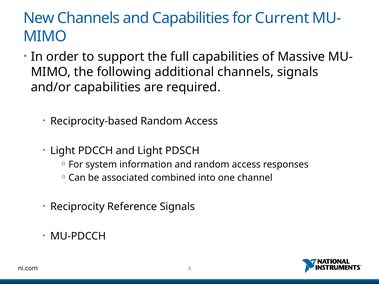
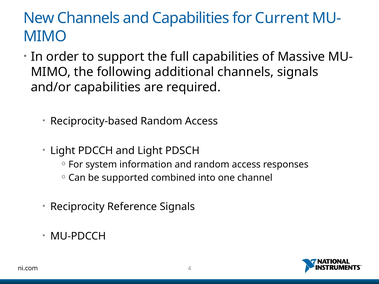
associated: associated -> supported (125, 178)
